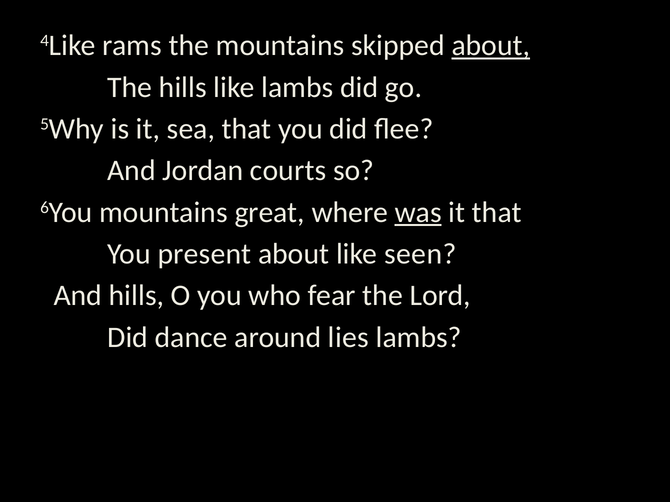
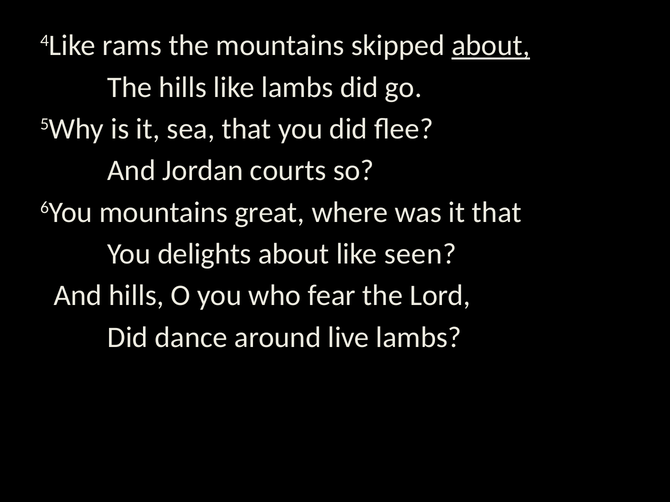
was underline: present -> none (418, 212)
present: present -> delights (205, 254)
lies: lies -> live (349, 338)
